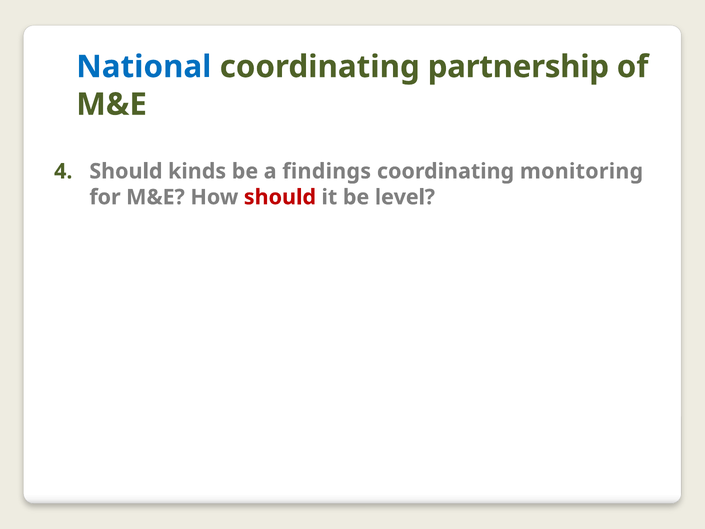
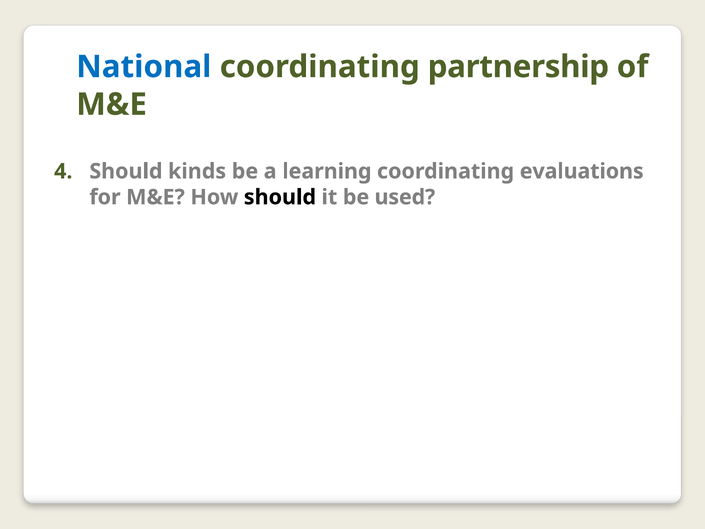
findings: findings -> learning (327, 171)
monitoring: monitoring -> evaluations (582, 171)
should colour: red -> black (280, 197)
level: level -> used (405, 197)
